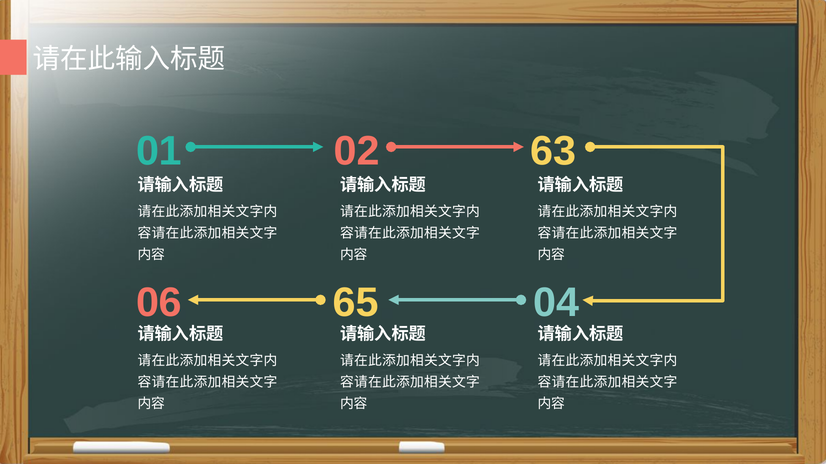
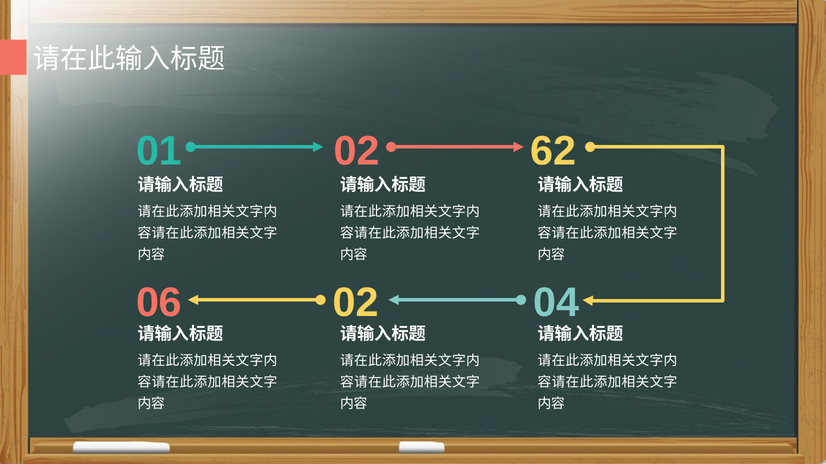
63: 63 -> 62 (553, 151)
06 65: 65 -> 02 (356, 303)
